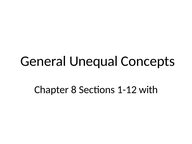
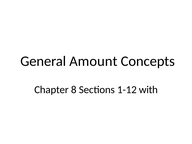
Unequal: Unequal -> Amount (93, 61)
